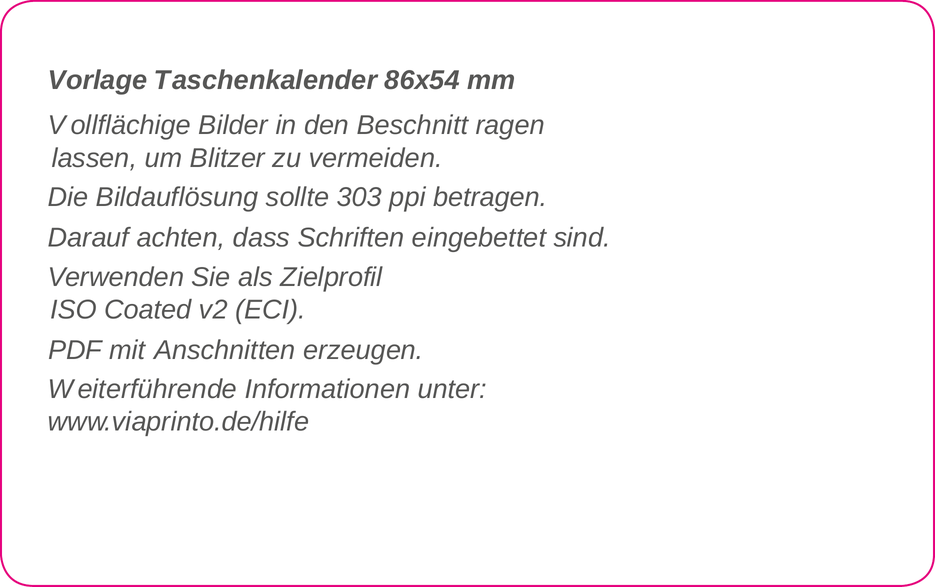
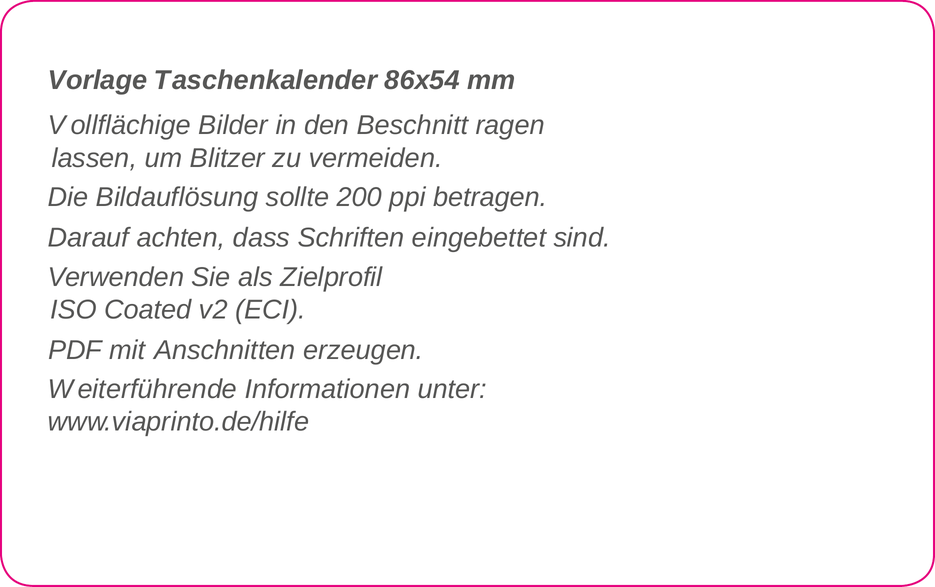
303: 303 -> 200 (359, 197)
